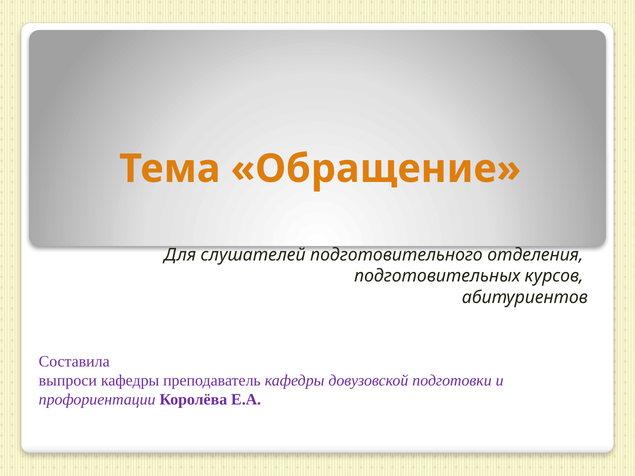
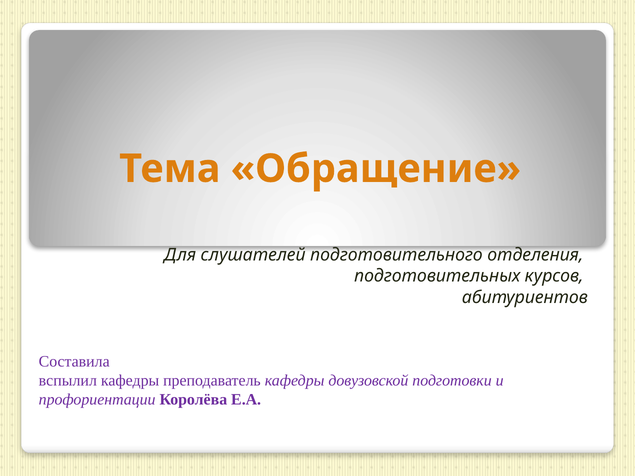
выпроси: выпроси -> вспылил (68, 381)
